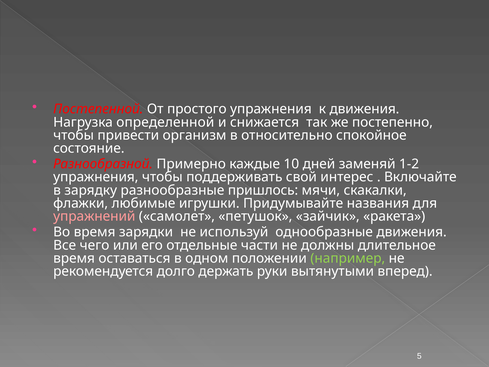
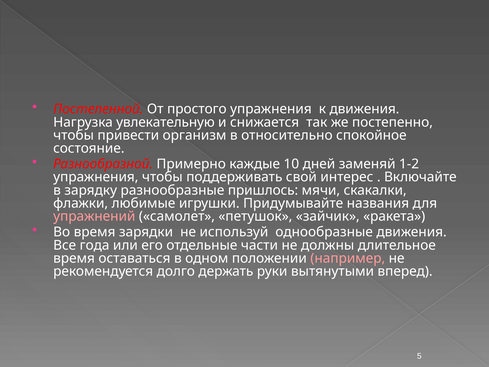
определенной: определенной -> увлекательную (165, 122)
чего: чего -> года (95, 245)
например colour: light green -> pink (348, 258)
